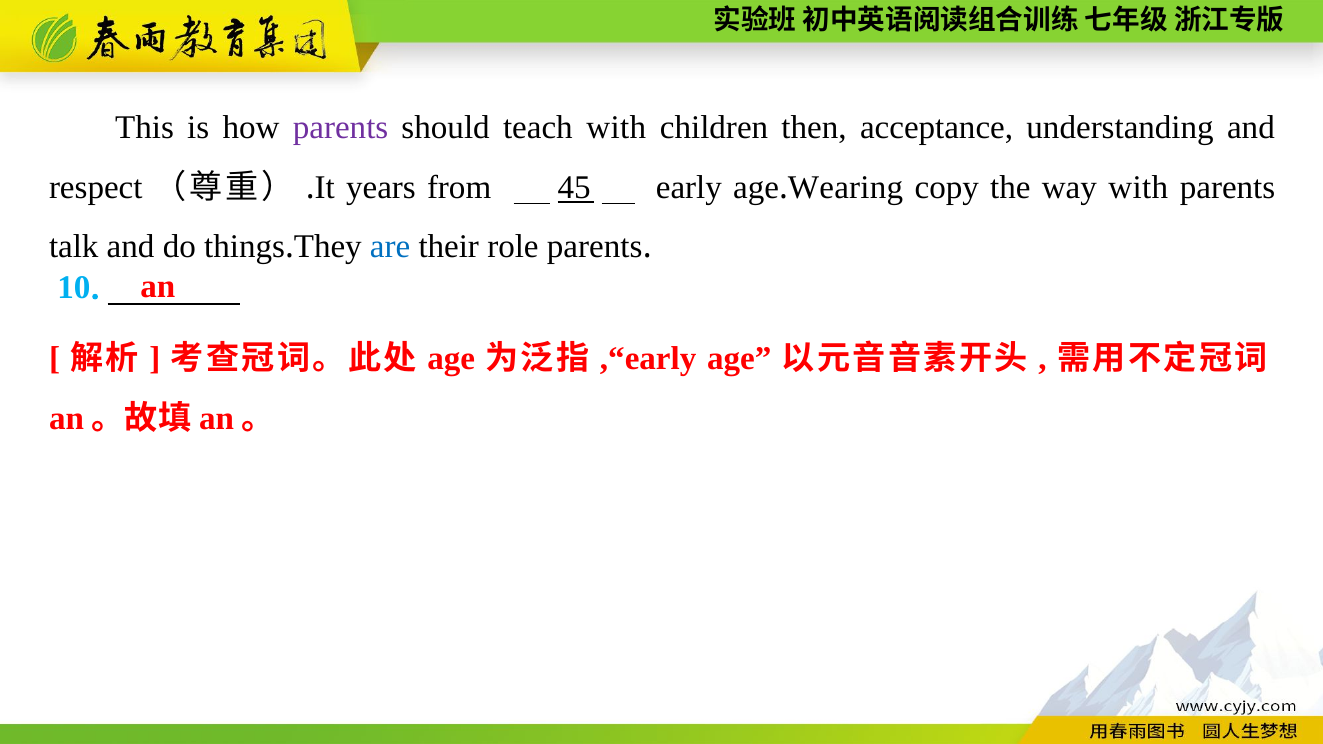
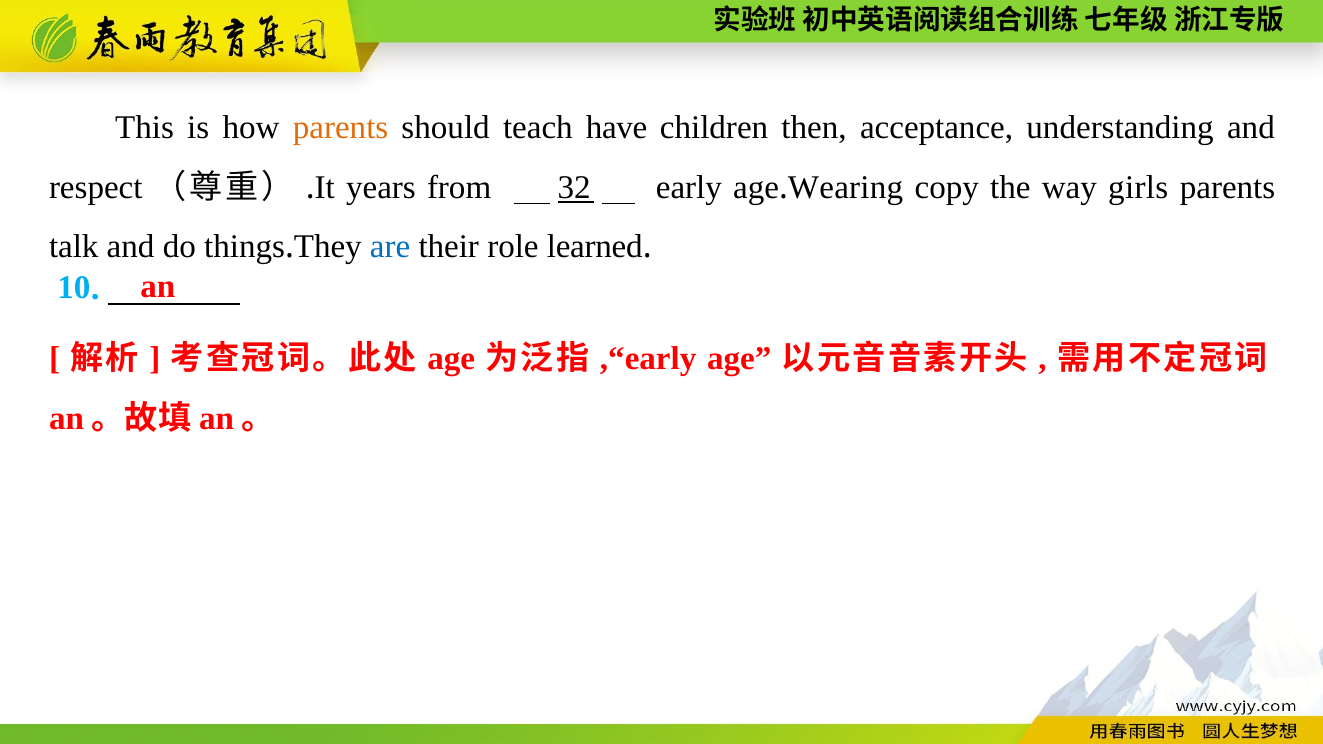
parents colour: purple -> orange (341, 128)
teach with: with -> have (617, 128)
45: 45 -> 32 (574, 188)
way with: with -> girls (1138, 188)
role parents: parents -> learned (595, 247)
